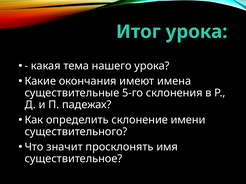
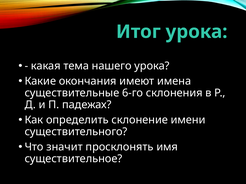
5-го: 5-го -> 6-го (133, 93)
